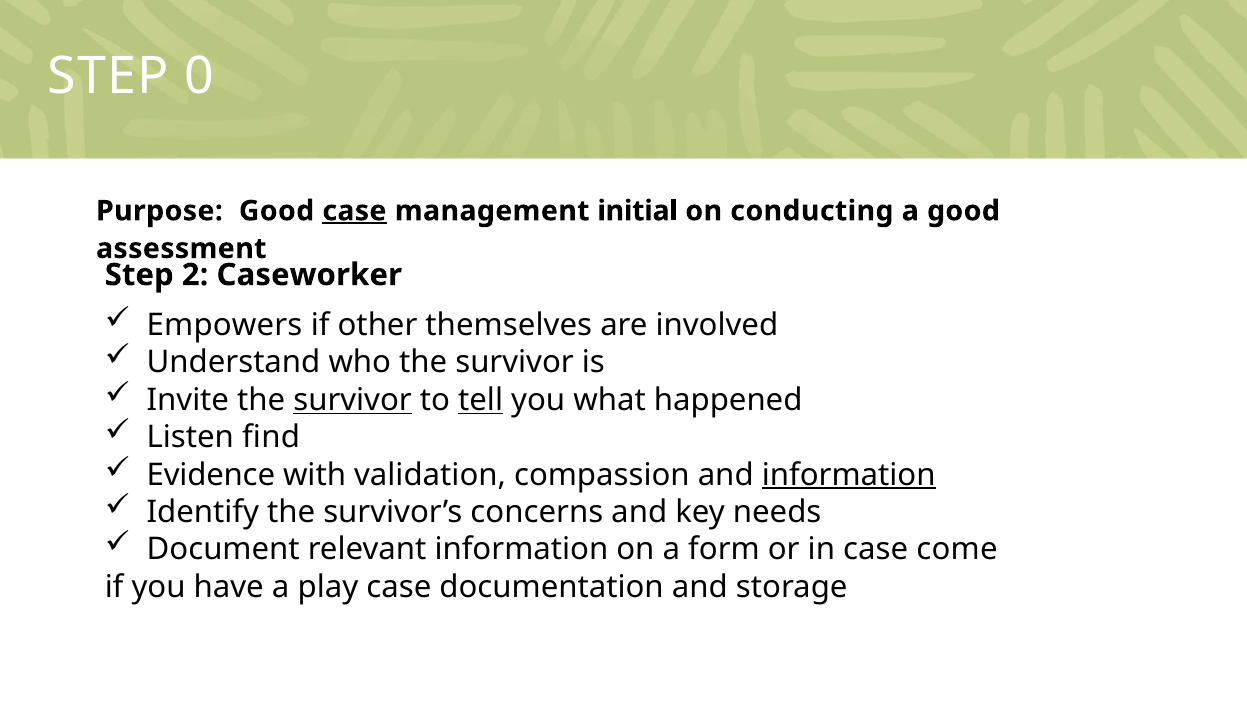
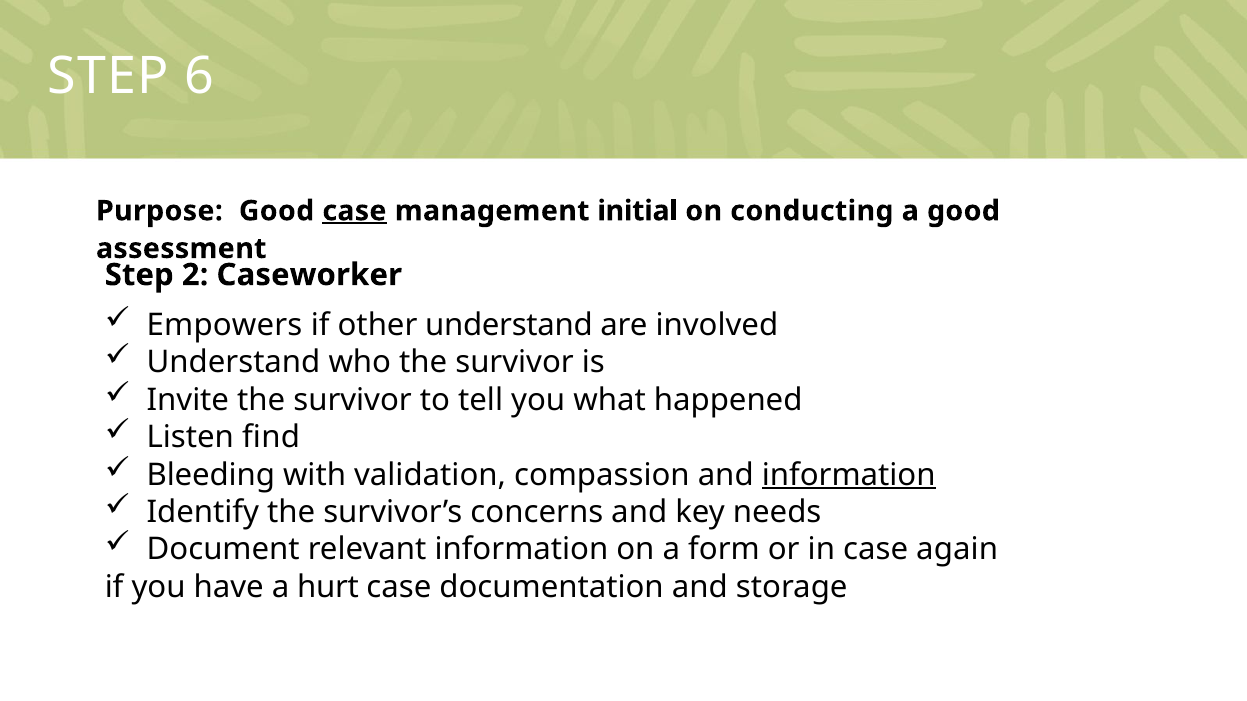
0: 0 -> 6 (200, 77)
other themselves: themselves -> understand (509, 325)
survivor underline: present -> none (353, 400)
tell underline: present -> none (481, 400)
Evidence: Evidence -> Bleeding (211, 475)
come: come -> again (957, 550)
play: play -> hurt (328, 587)
